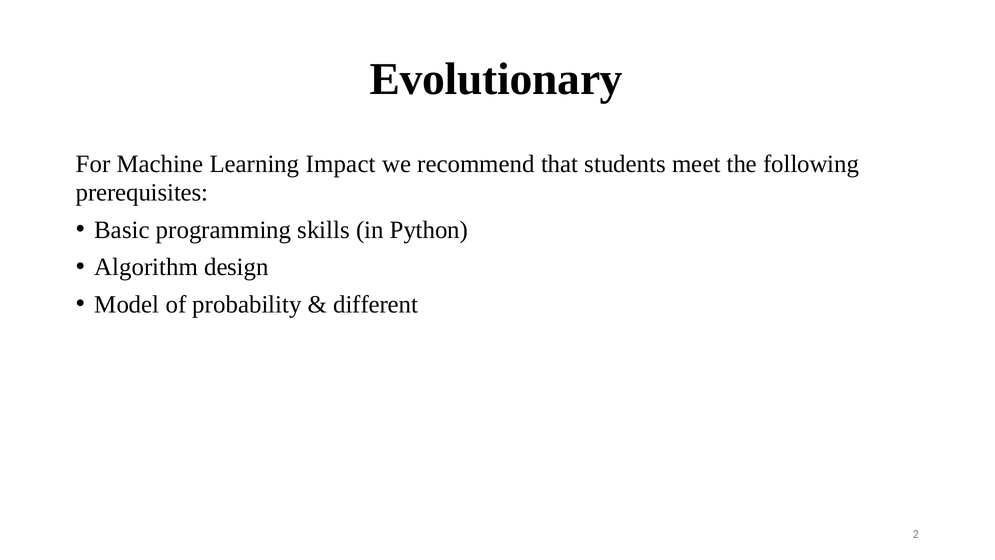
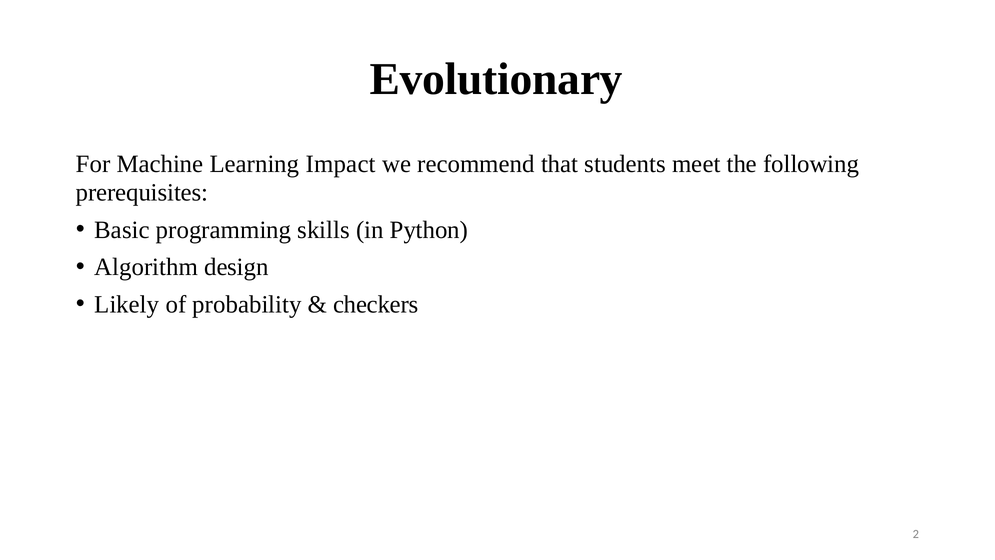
Model: Model -> Likely (127, 304)
different: different -> checkers (376, 304)
